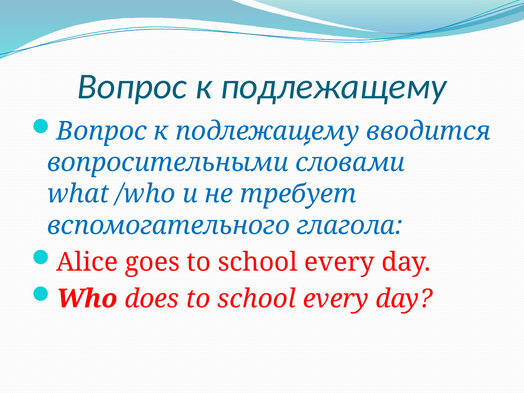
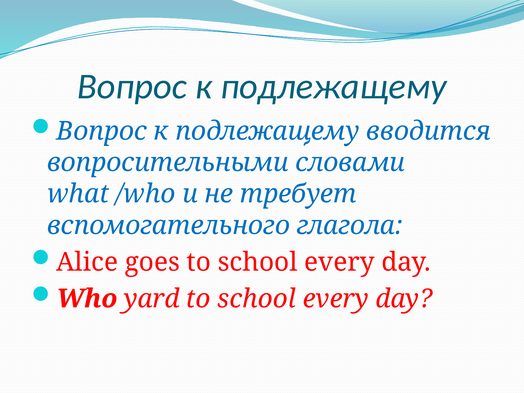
does: does -> yard (152, 299)
